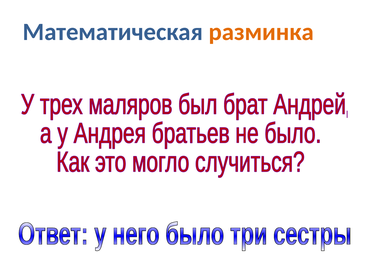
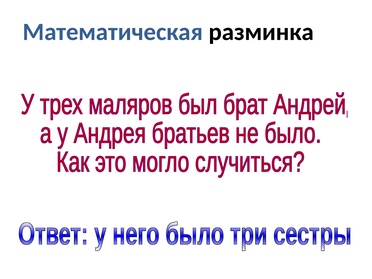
разминка colour: orange -> black (261, 32)
